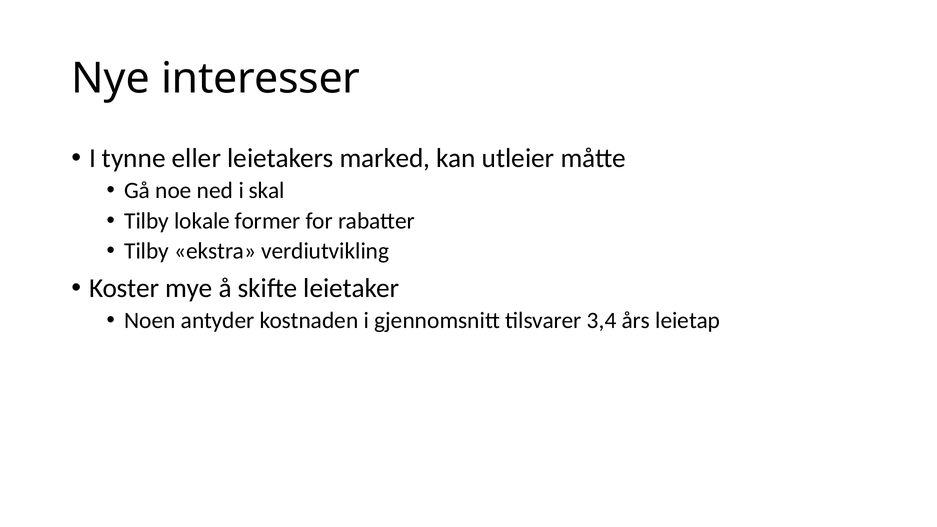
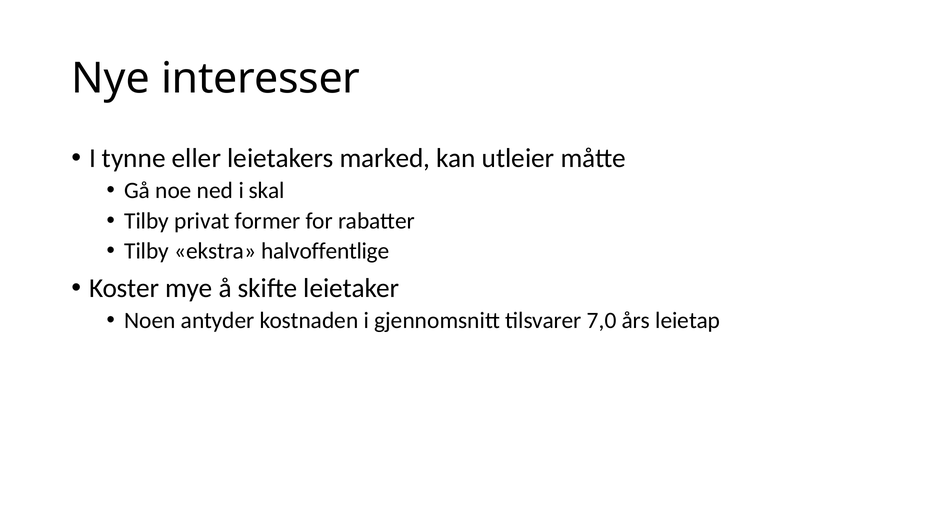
lokale: lokale -> privat (202, 221)
verdiutvikling: verdiutvikling -> halvoffentlige (325, 251)
3,4: 3,4 -> 7,0 (602, 320)
